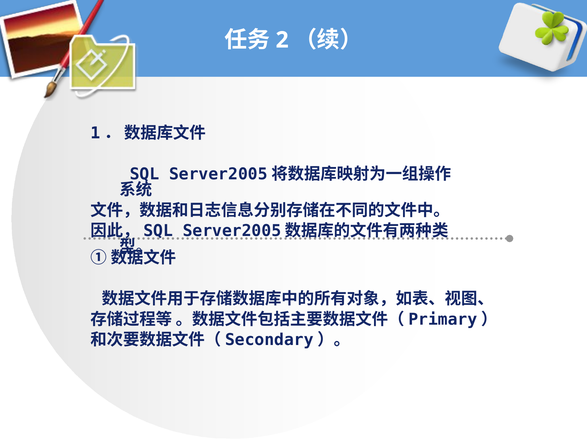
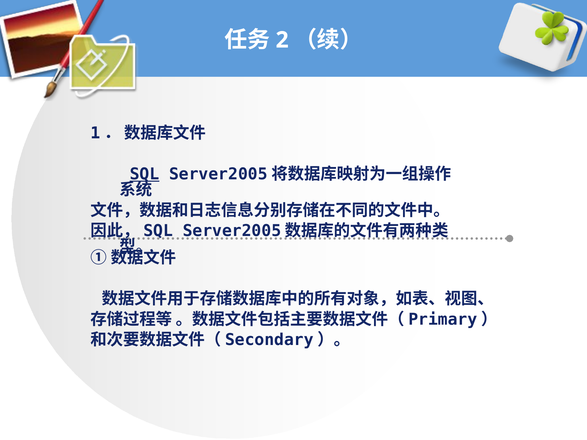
SQL underline: none -> present (145, 174)
